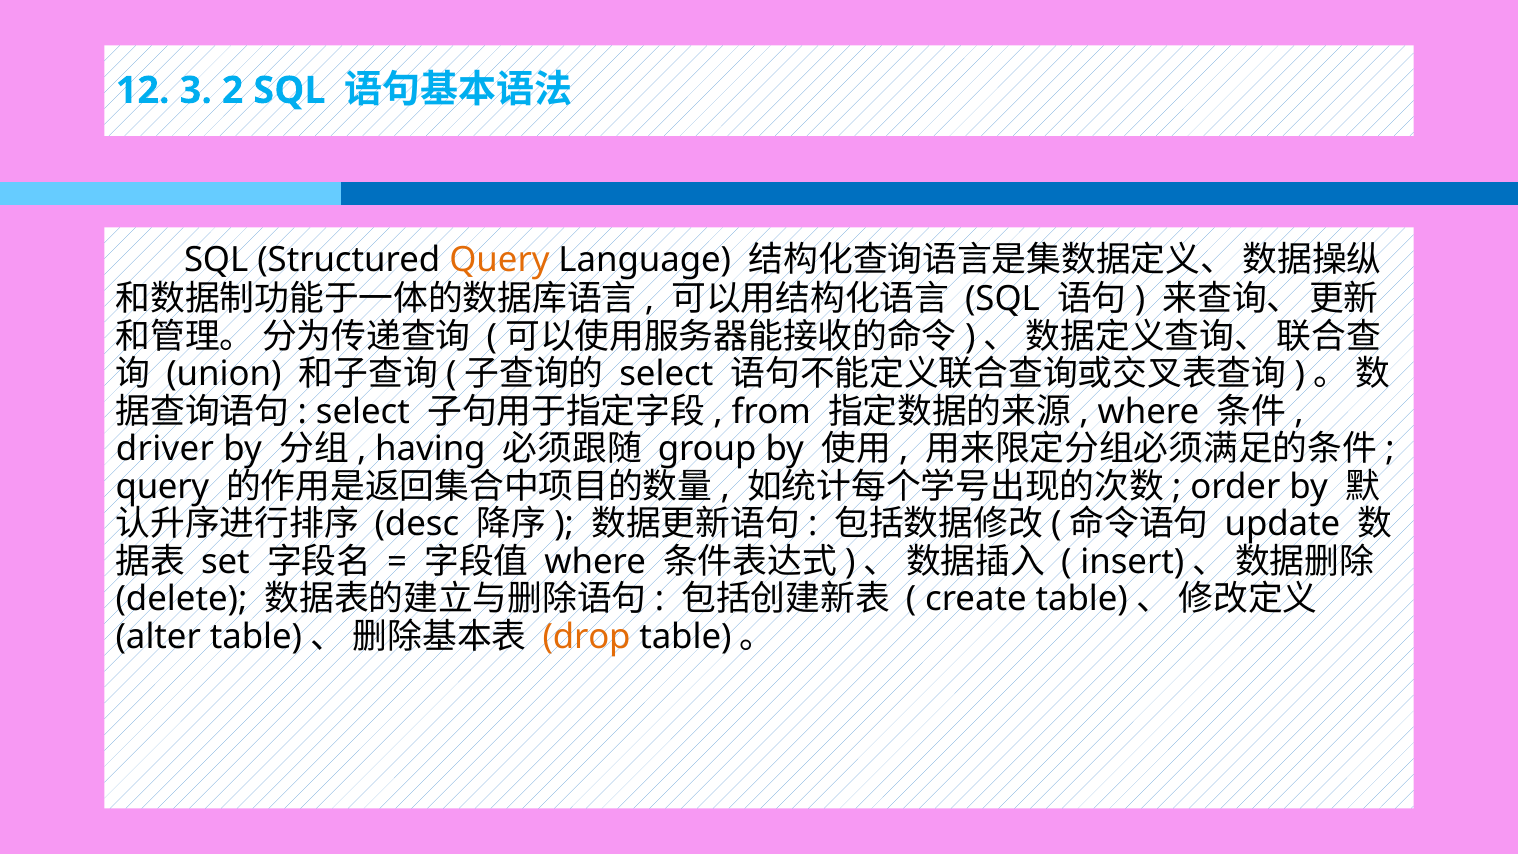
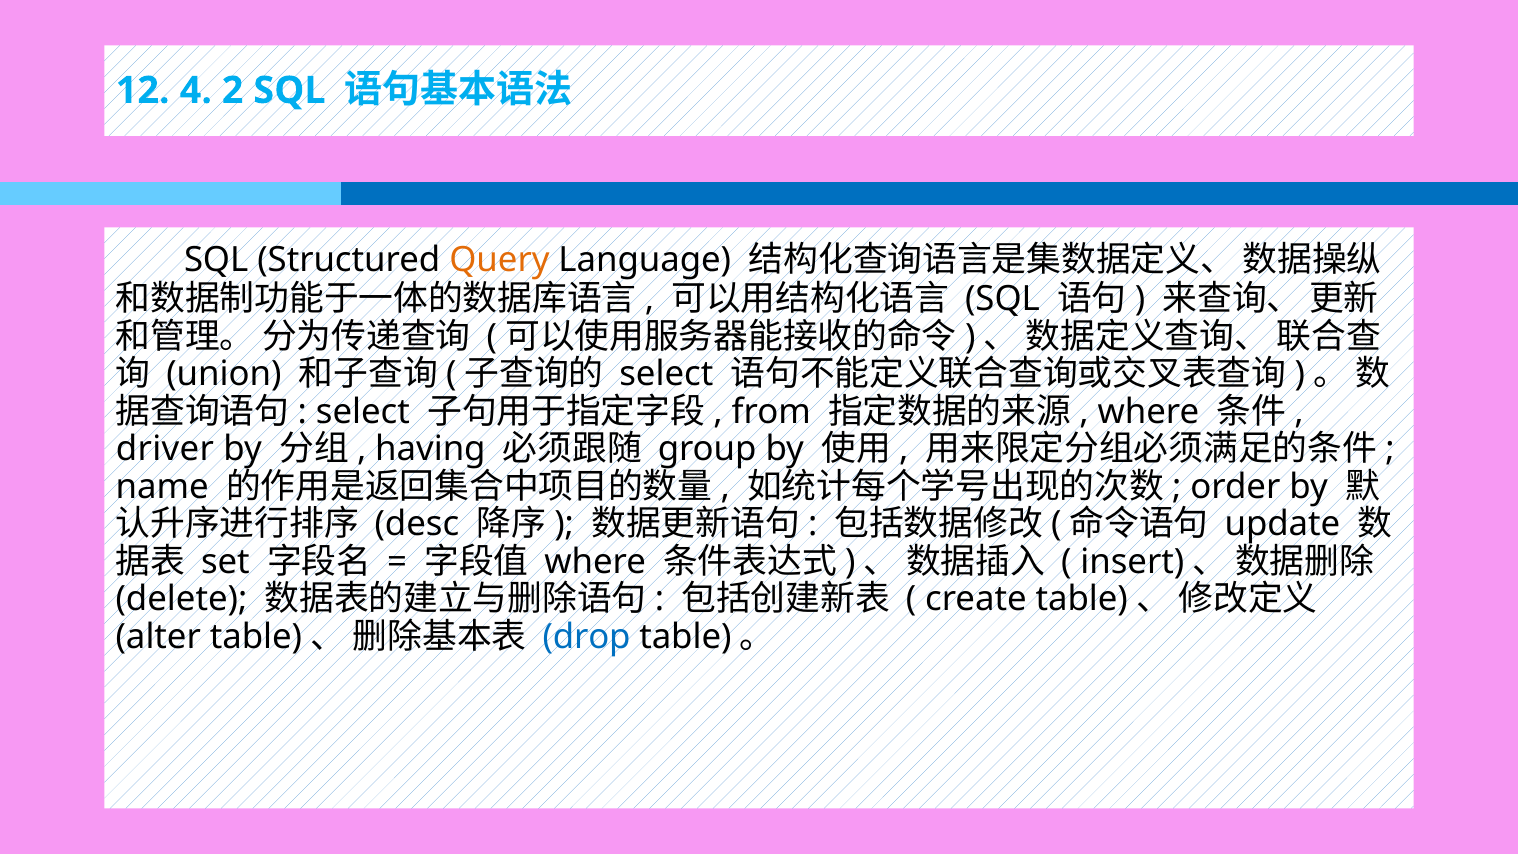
3: 3 -> 4 (196, 90)
query: query -> name (162, 487)
drop colour: orange -> blue (587, 637)
